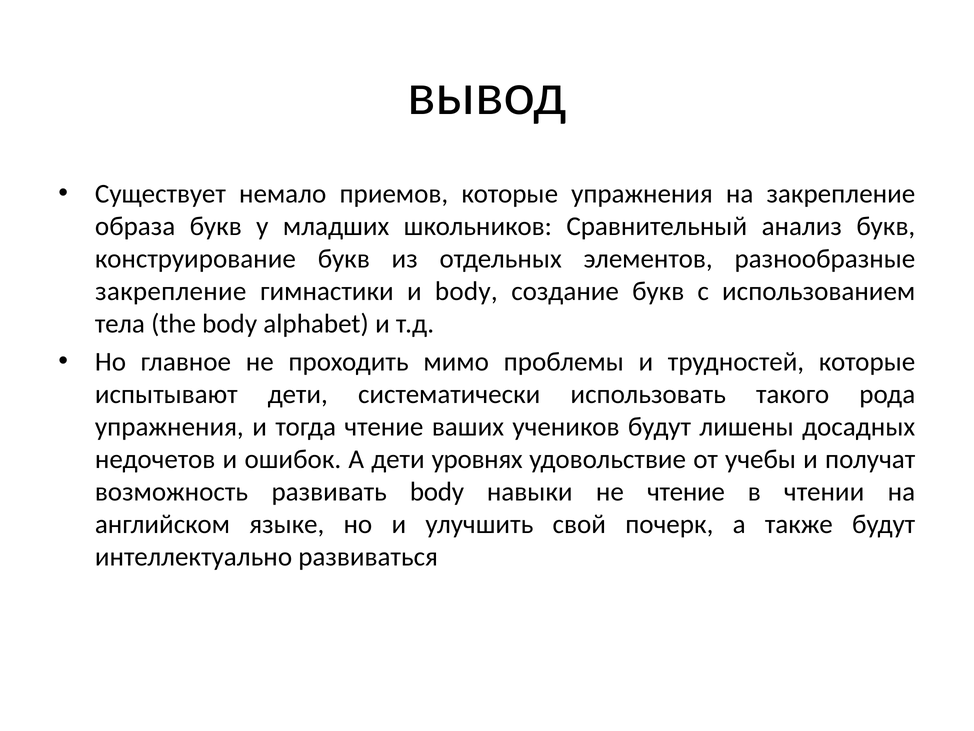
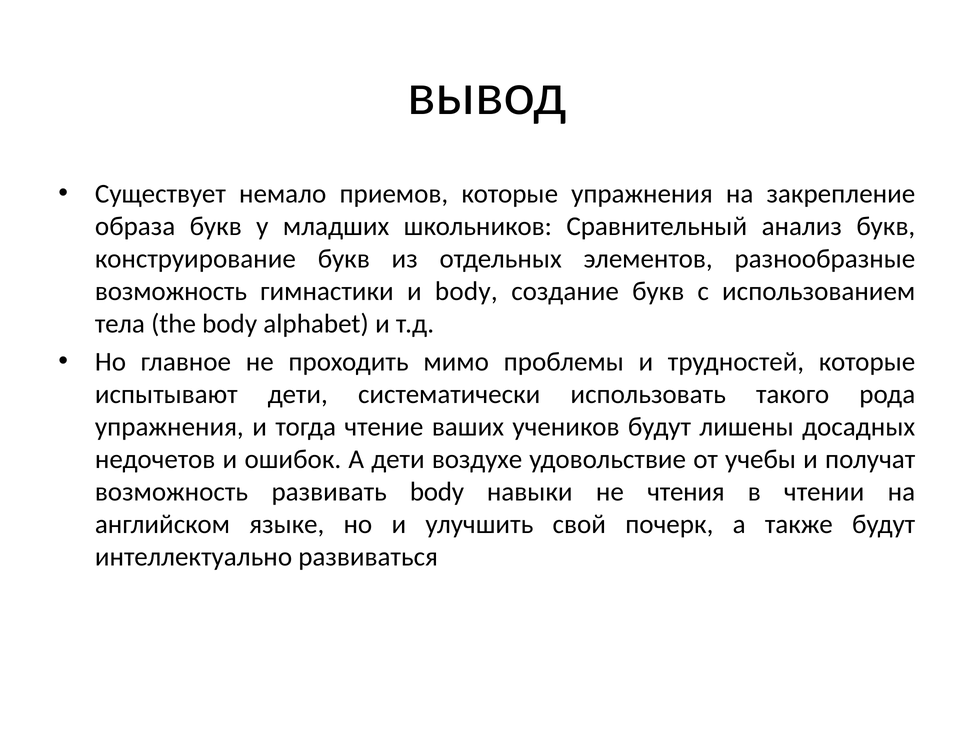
закрепление: закрепление -> возможность (171, 291)
уровнях: уровнях -> воздухе (477, 459)
не чтение: чтение -> чтения (686, 492)
